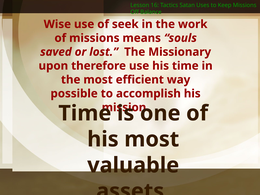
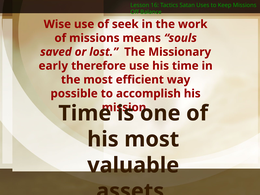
upon: upon -> early (53, 66)
